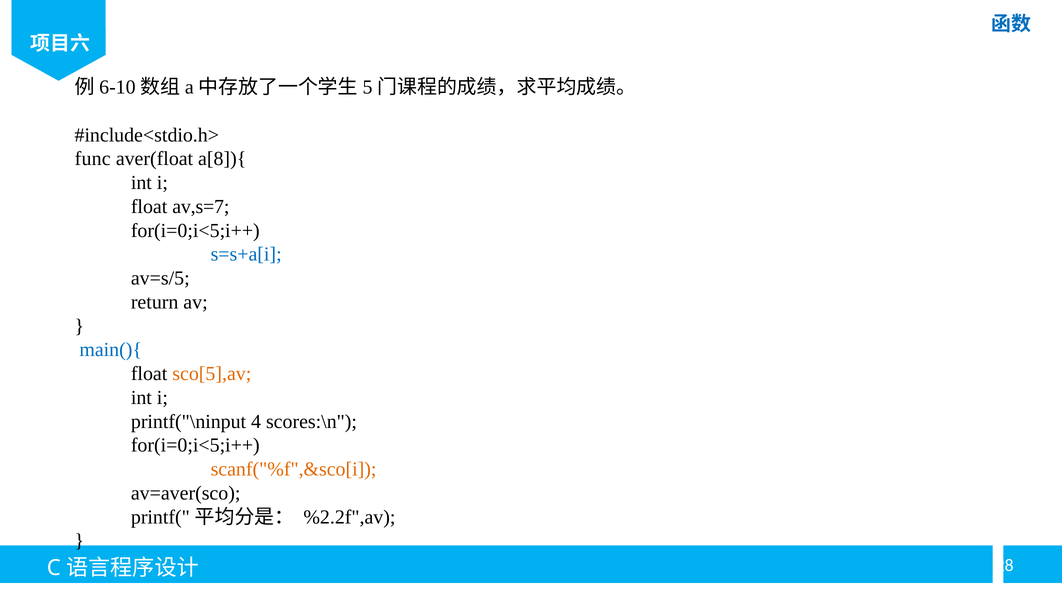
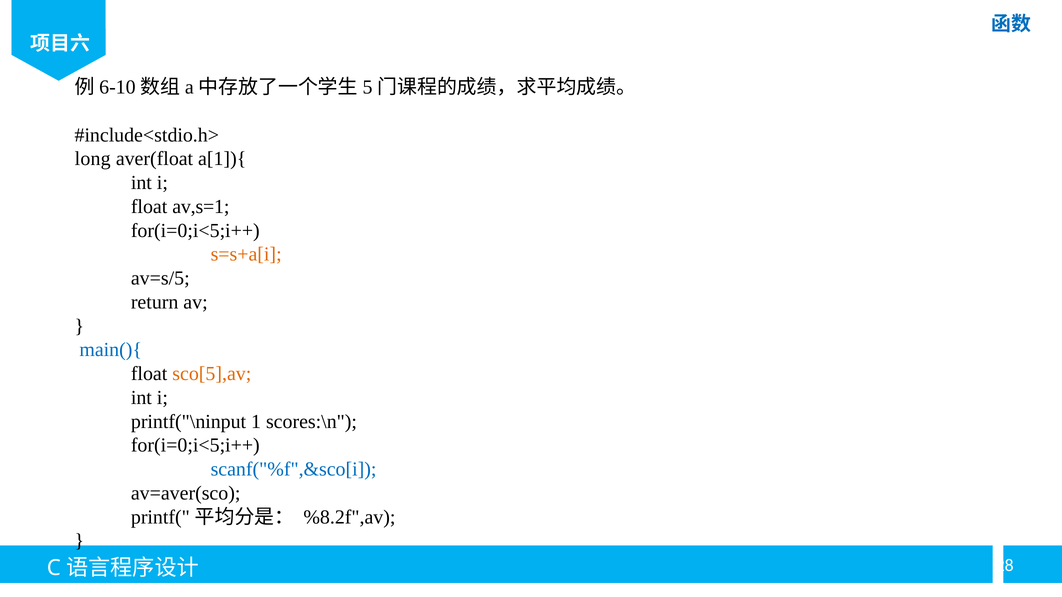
func: func -> long (93, 159)
a[8]){: a[8]){ -> a[1]){ (222, 159)
av,s=7: av,s=7 -> av,s=1 (201, 207)
s=s+a[i colour: blue -> orange (246, 255)
4: 4 -> 1 (256, 422)
scanf("%f",&sco[i colour: orange -> blue (294, 470)
%2.2f",av: %2.2f",av -> %8.2f",av (349, 517)
